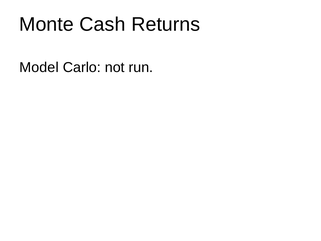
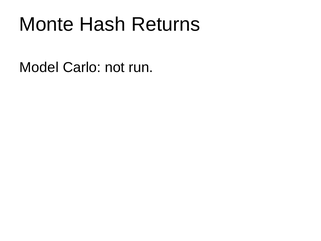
Cash: Cash -> Hash (102, 24)
